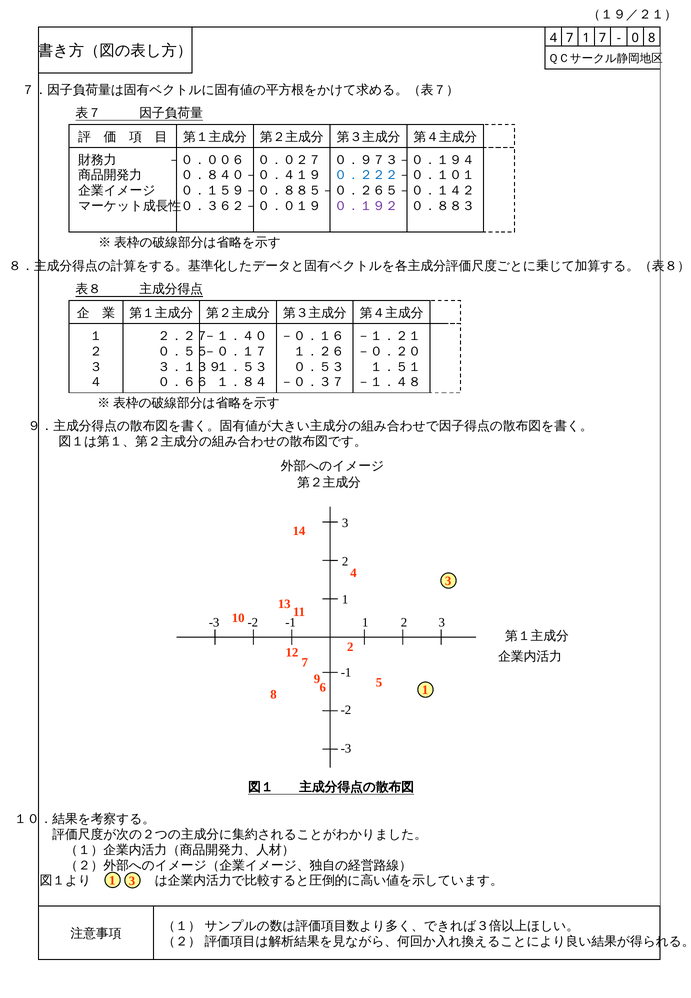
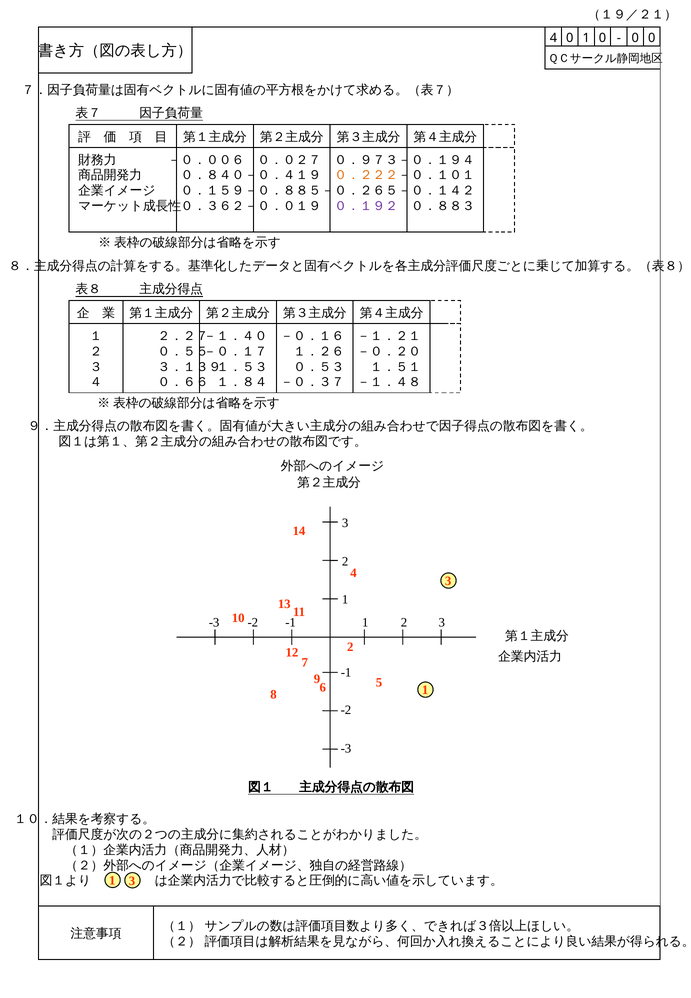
4 7: 7 -> 0 (570, 38)
1 7: 7 -> 0 (603, 38)
0 8: 8 -> 0 (652, 38)
０．２２２ colour: blue -> orange (366, 175)
